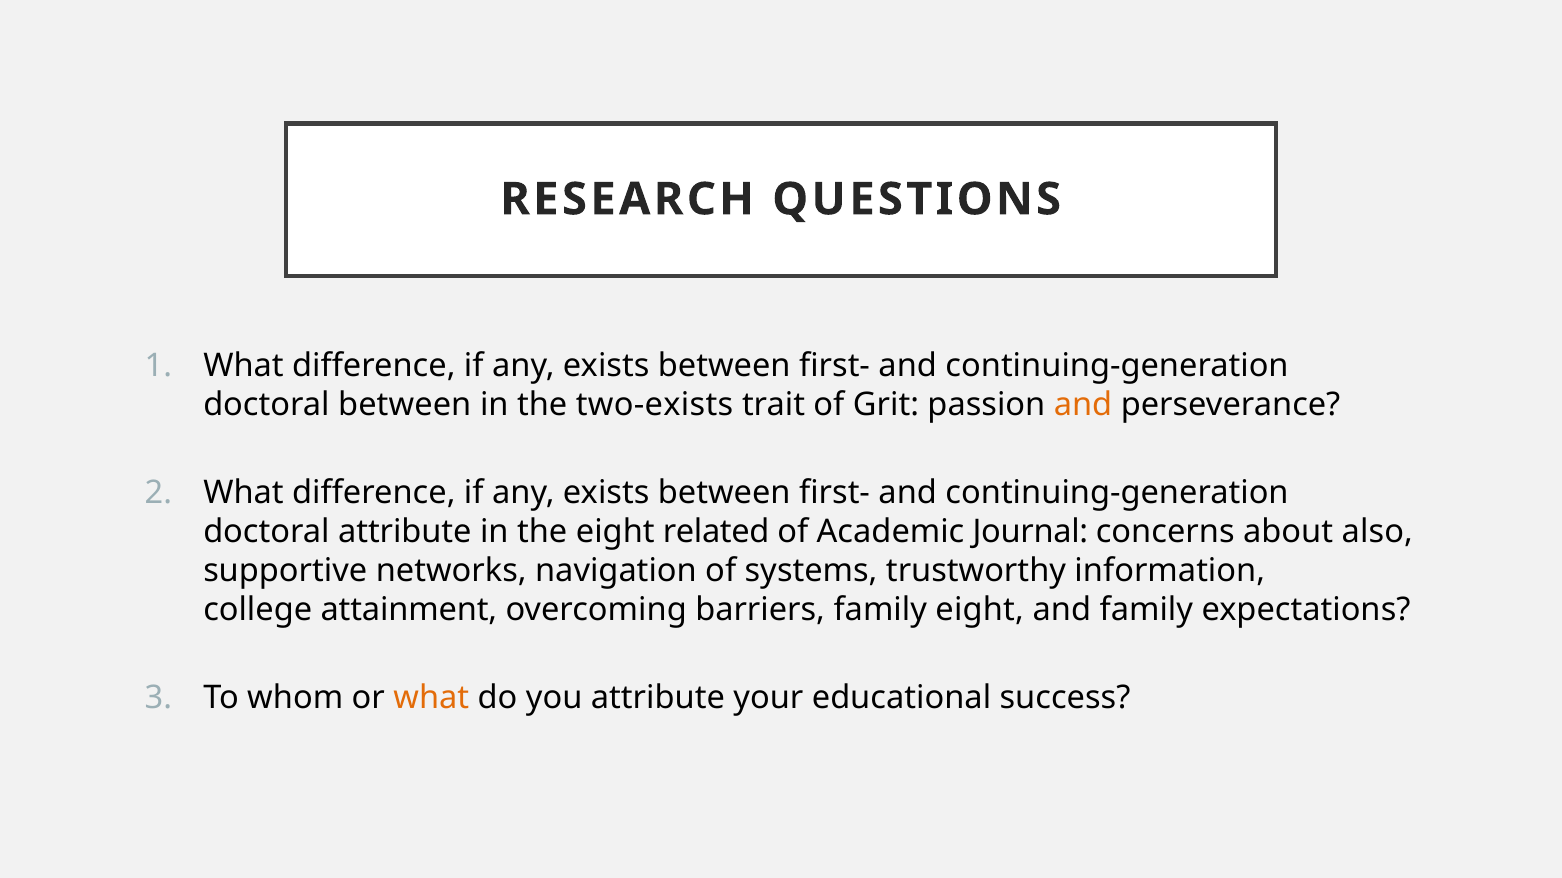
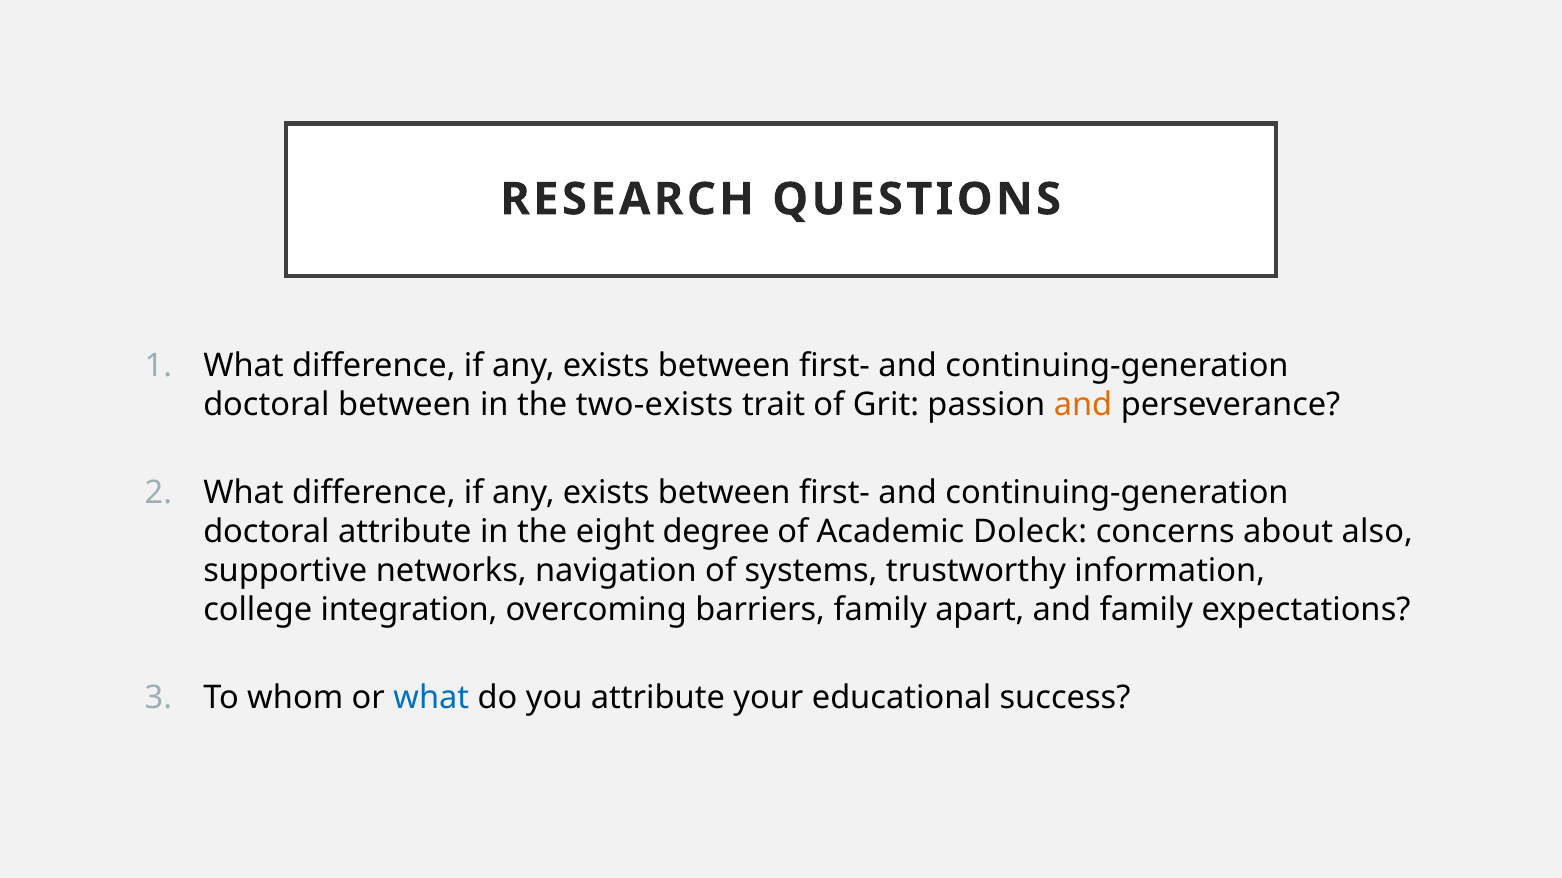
related: related -> degree (716, 532)
Journal: Journal -> Doleck (1030, 532)
attainment: attainment -> integration (409, 610)
family eight: eight -> apart (980, 610)
what colour: orange -> blue (431, 698)
